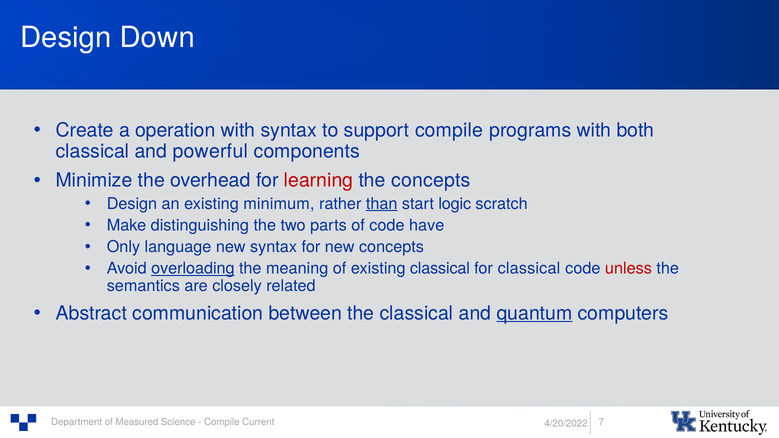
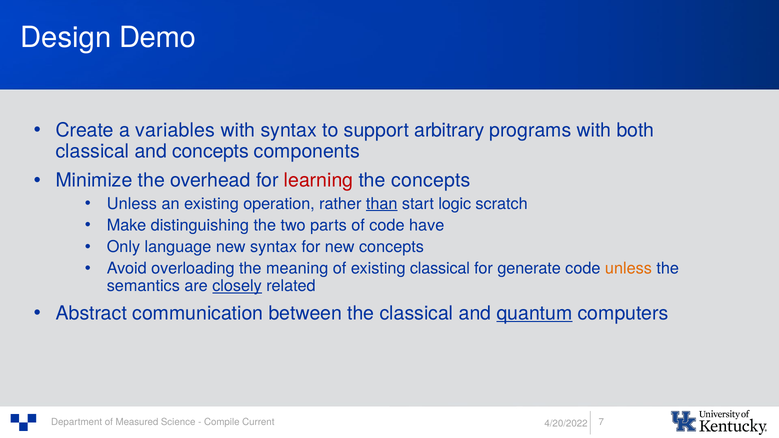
Down: Down -> Demo (158, 38)
operation: operation -> variables (175, 130)
support compile: compile -> arbitrary (449, 130)
and powerful: powerful -> concepts (211, 151)
Design: Design -> Unless (132, 204)
minimum: minimum -> operation (279, 204)
overloading underline: present -> none (193, 268)
for classical: classical -> generate (529, 268)
unless colour: red -> orange (628, 268)
closely underline: none -> present (237, 286)
